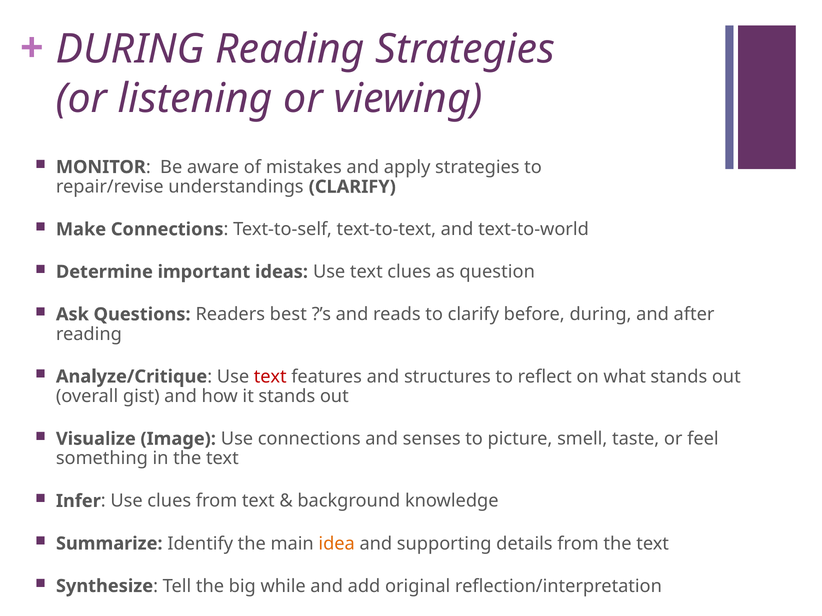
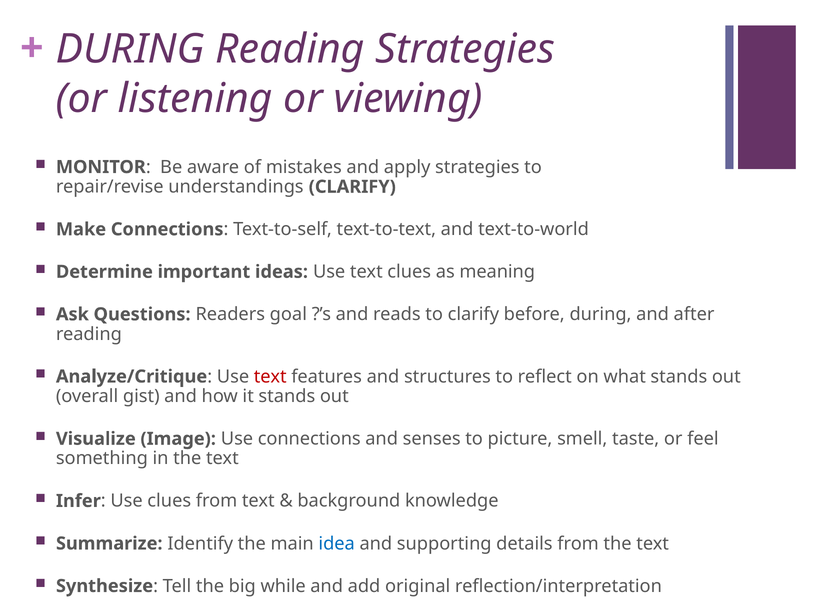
question: question -> meaning (497, 272)
best: best -> goal (288, 315)
idea colour: orange -> blue (337, 544)
